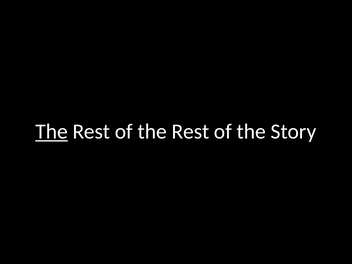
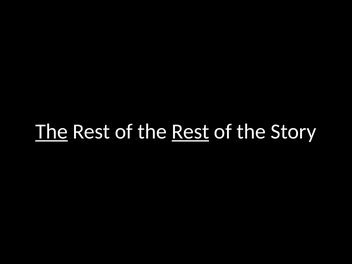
Rest underline: none -> present (190, 132)
